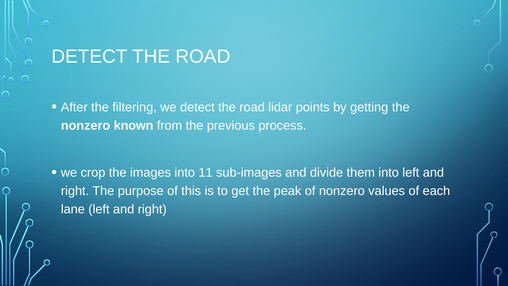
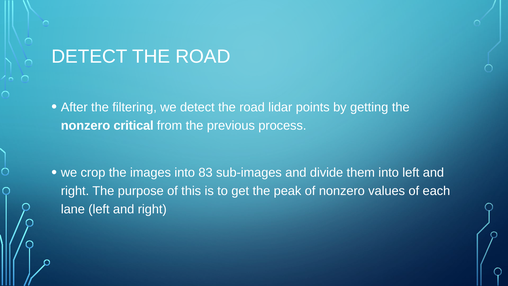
known: known -> critical (134, 125)
11: 11 -> 83 (206, 173)
